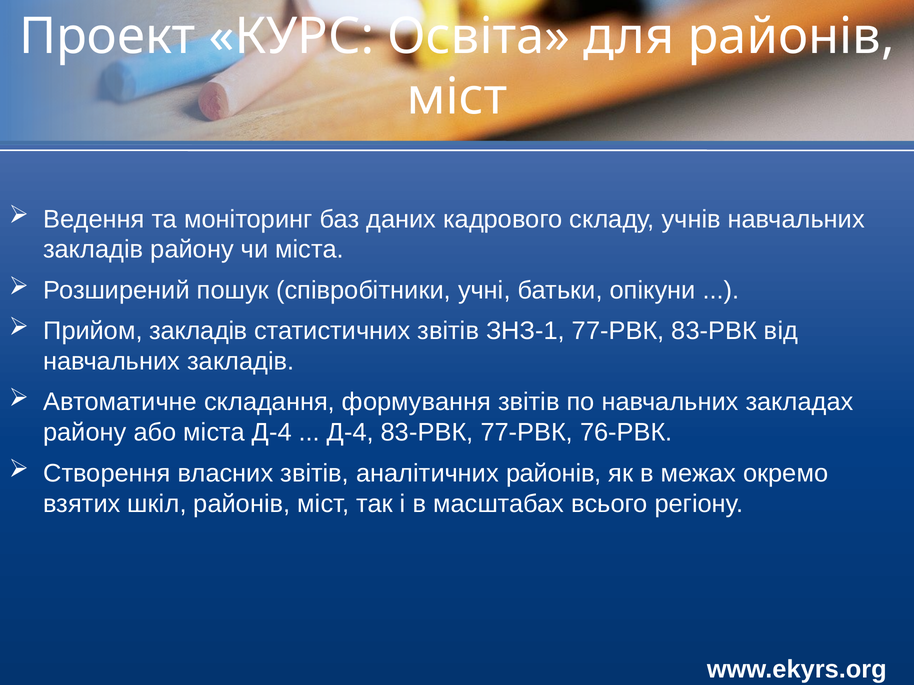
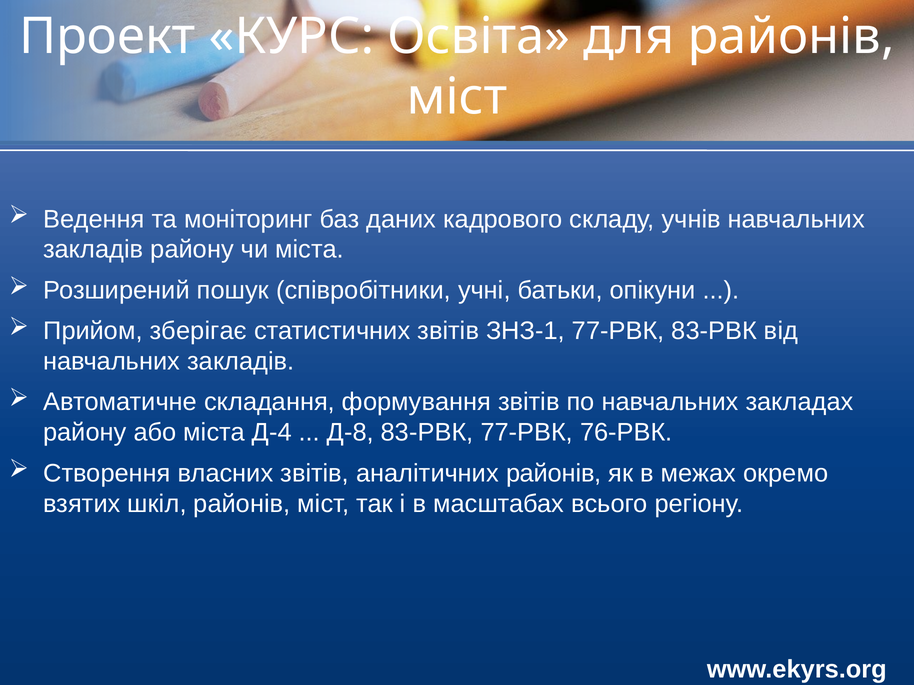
Прийом закладів: закладів -> зберігає (198, 331)
Д-4: Д-4 -> Д-8 (350, 433)
